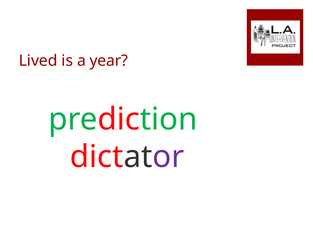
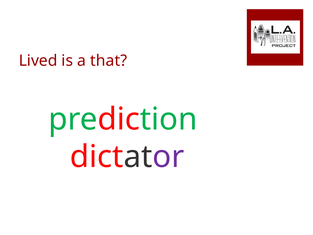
year: year -> that (109, 61)
